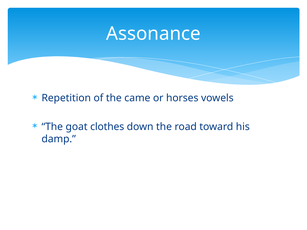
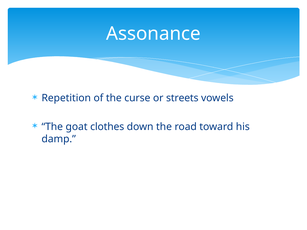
came: came -> curse (137, 98)
horses: horses -> streets (182, 98)
